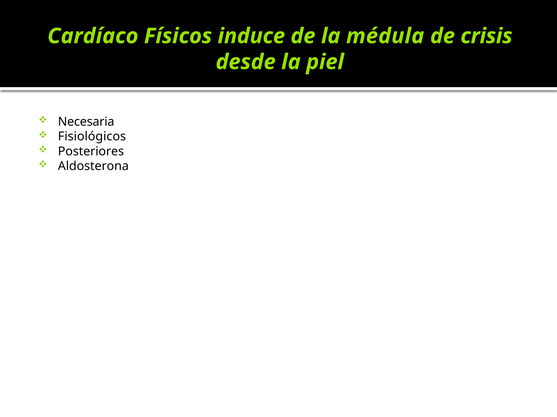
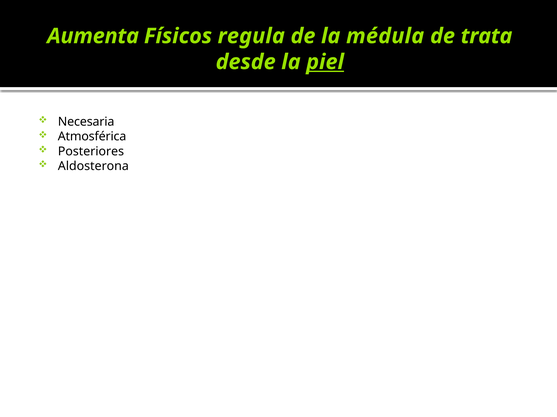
Cardíaco: Cardíaco -> Aumenta (93, 36)
induce: induce -> regula (251, 36)
crisis: crisis -> trata (486, 36)
piel underline: none -> present (325, 62)
Fisiológicos: Fisiológicos -> Atmosférica (92, 137)
